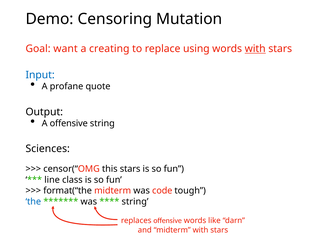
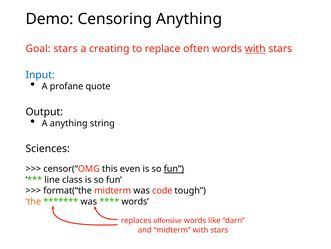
Censoring Mutation: Mutation -> Anything (189, 19)
Goal want: want -> stars (66, 49)
using: using -> often (196, 49)
A offensive: offensive -> anything (69, 123)
this stars: stars -> even (130, 168)
fun underline: none -> present (174, 168)
the colour: blue -> orange (33, 201)
string: string -> words (135, 201)
